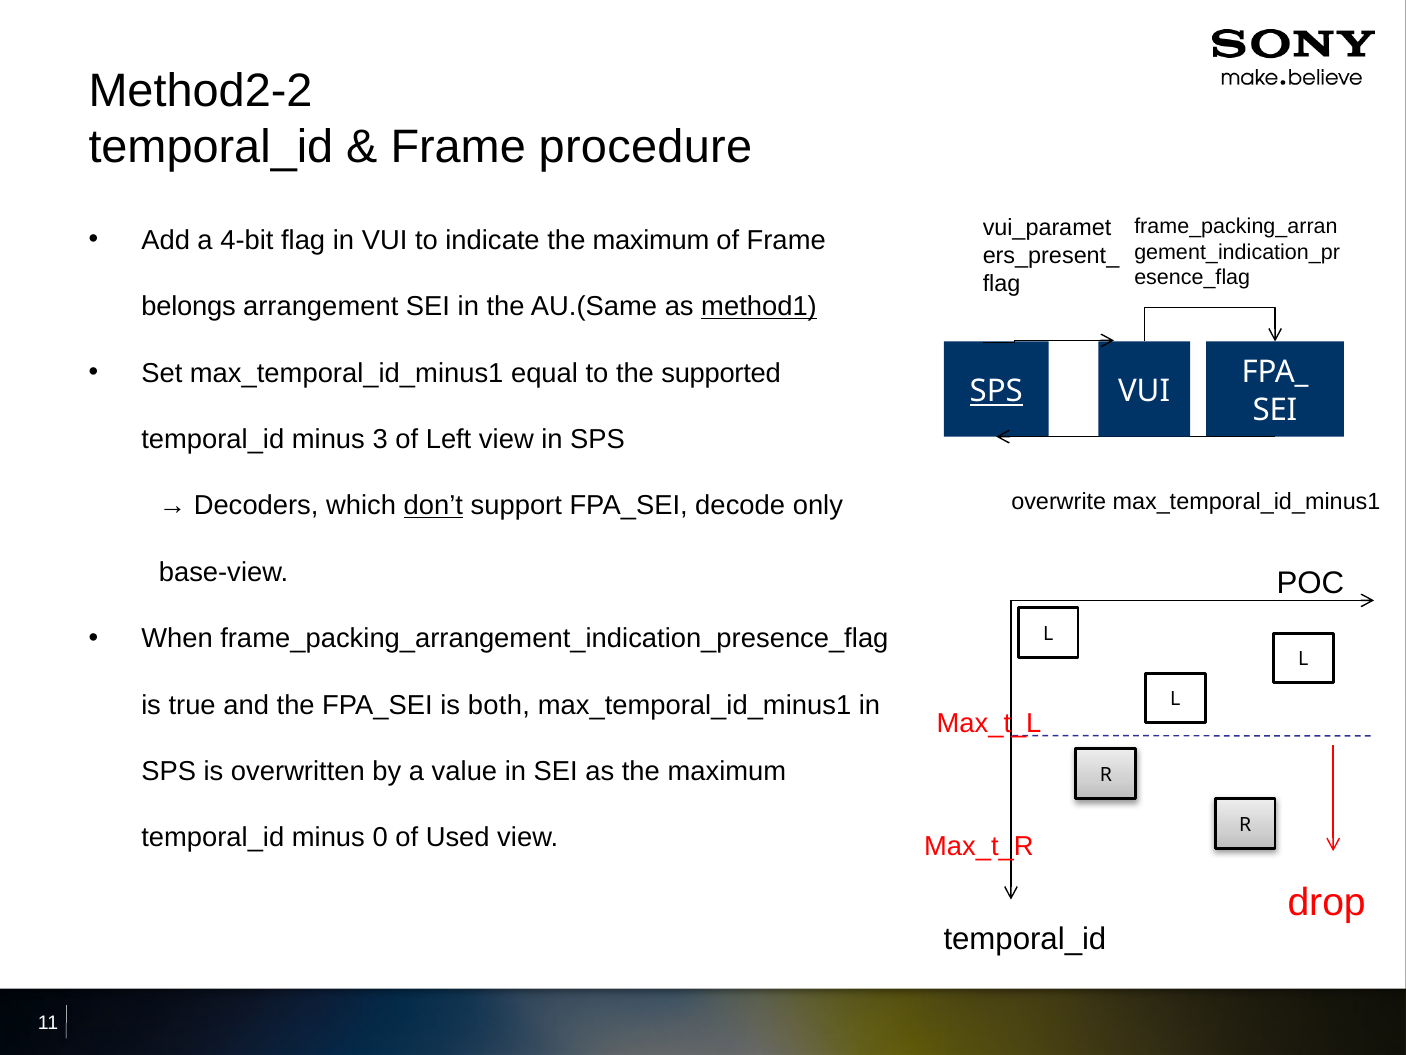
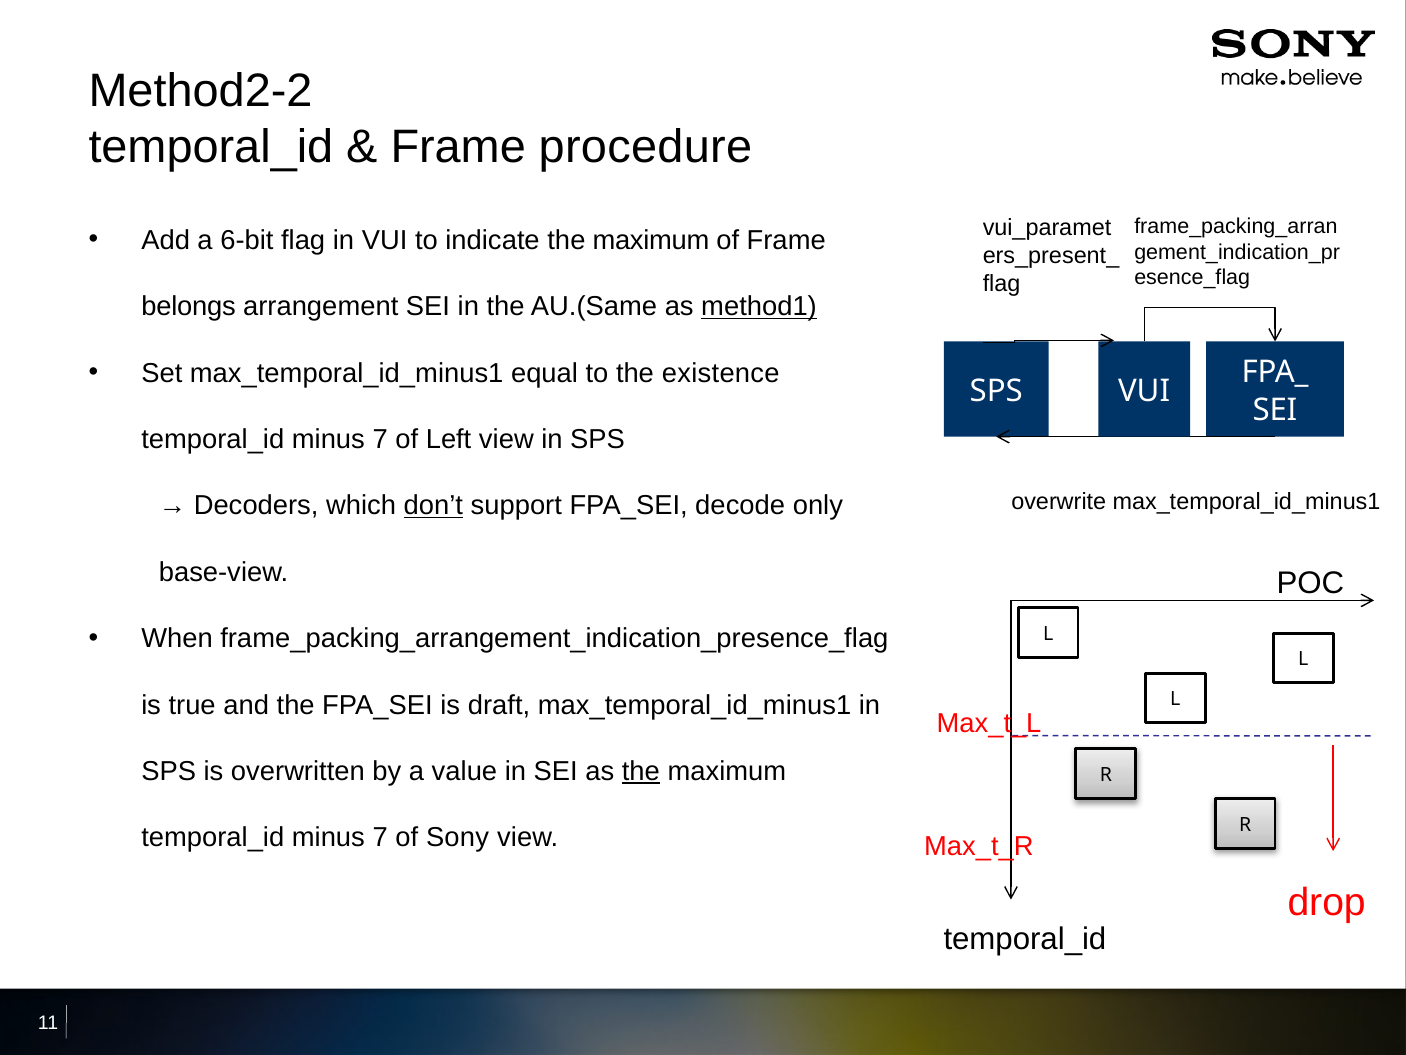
4-bit: 4-bit -> 6-bit (247, 240)
supported: supported -> existence (721, 373)
SPS underline: present -> none (996, 391)
3: 3 -> 7 (380, 439)
both: both -> draft (499, 705)
the underline: none -> present (641, 771)
0: 0 -> 7 (380, 837)
Used: Used -> Sony (458, 837)
